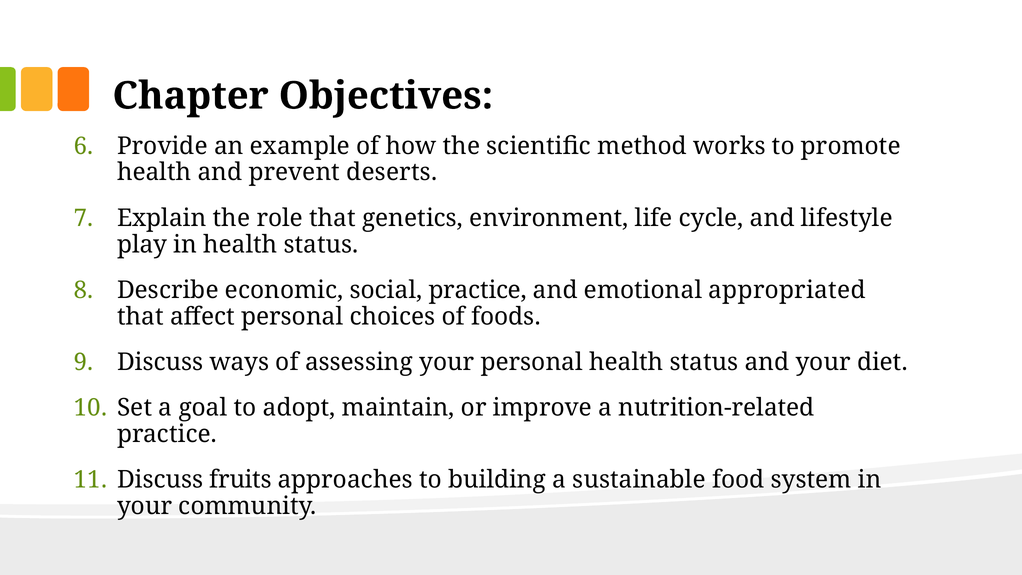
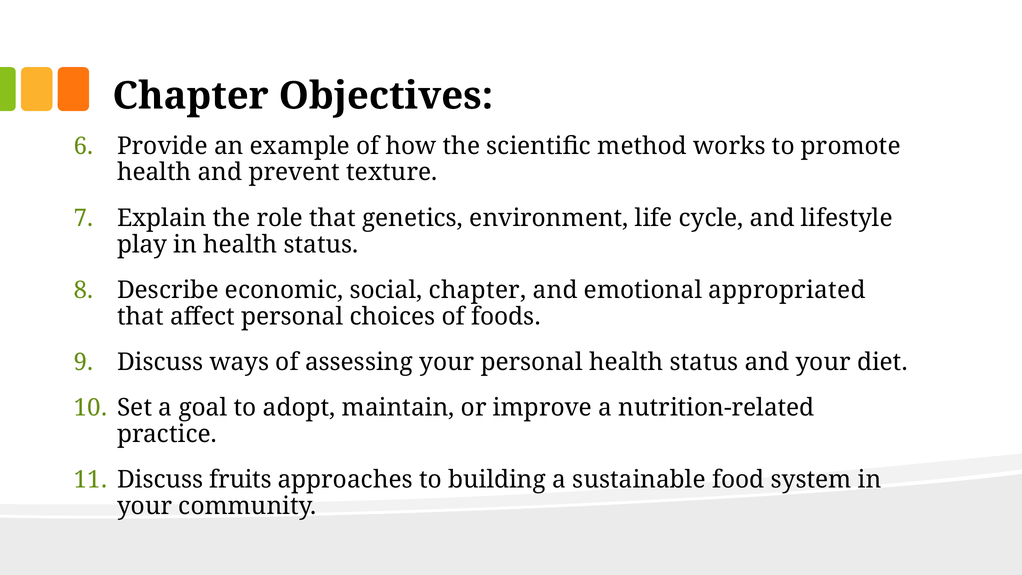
deserts: deserts -> texture (392, 172)
social practice: practice -> chapter (478, 290)
